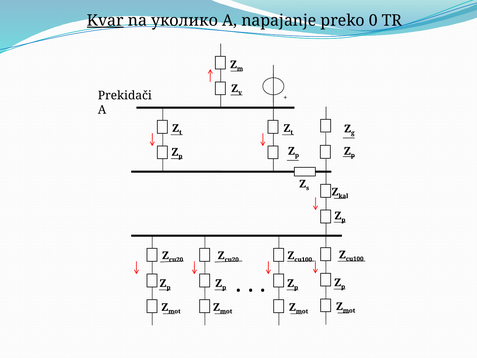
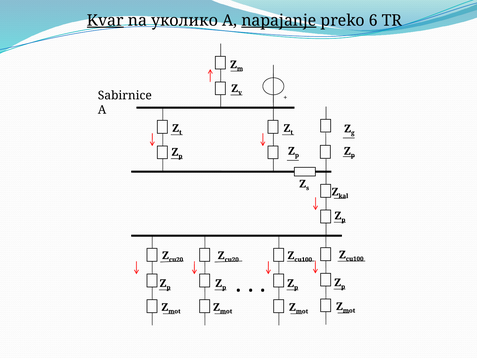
napajanje underline: none -> present (279, 20)
0: 0 -> 6 (373, 20)
Prekidači: Prekidači -> Sabirnice (125, 95)
